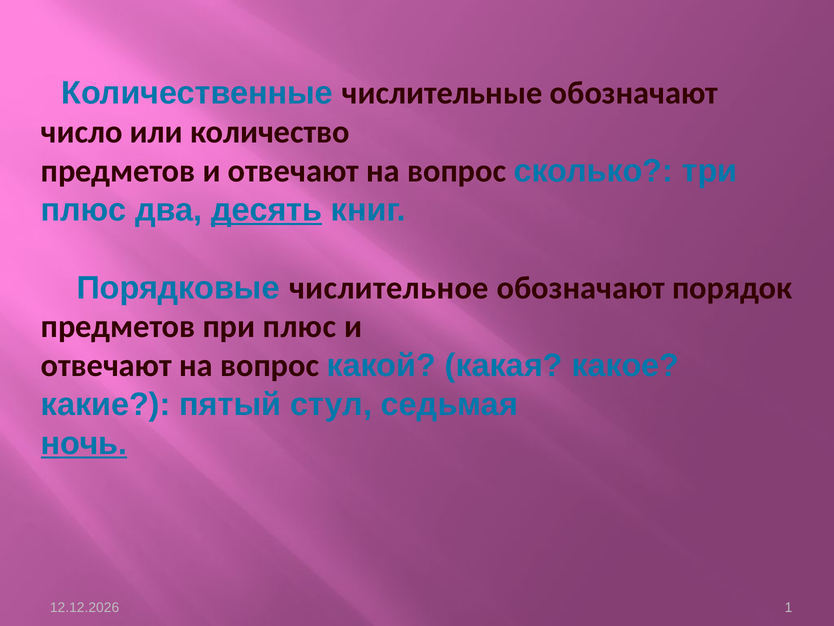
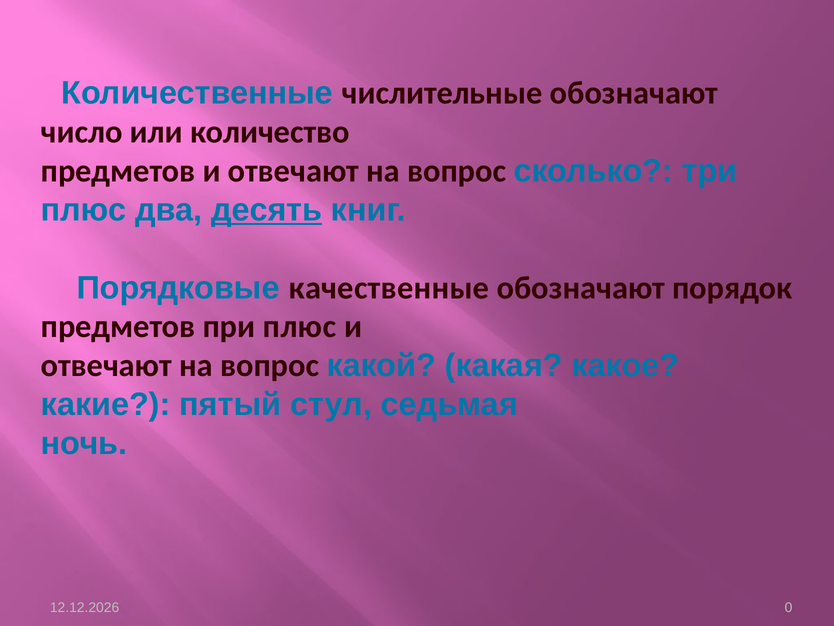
числительное: числительное -> качественные (389, 288)
ночь underline: present -> none (84, 443)
1: 1 -> 0 (789, 607)
